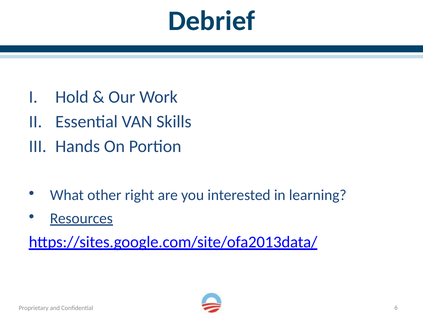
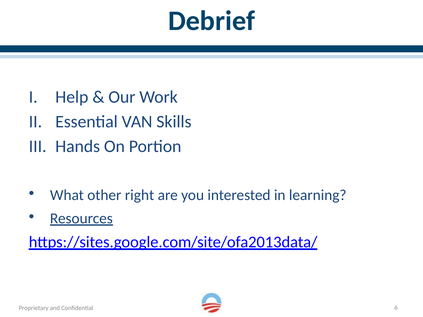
Hold: Hold -> Help (72, 97)
